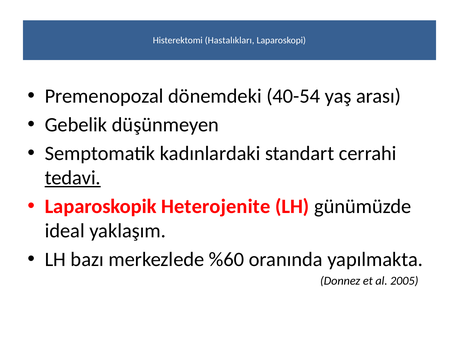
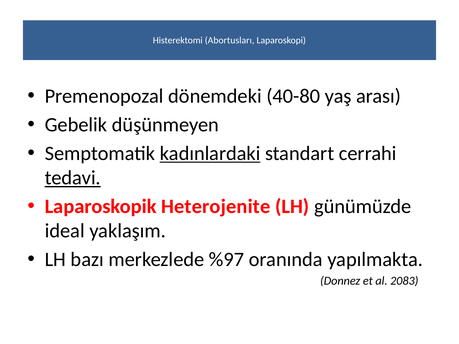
Hastalıkları: Hastalıkları -> Abortusları (230, 40)
40-54: 40-54 -> 40-80 (293, 96)
kadınlardaki underline: none -> present (210, 153)
%60: %60 -> %97 (227, 260)
2005: 2005 -> 2083 (404, 281)
